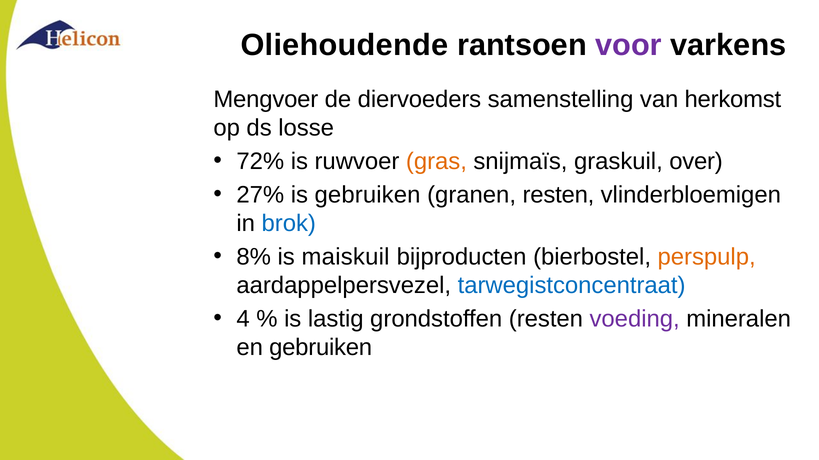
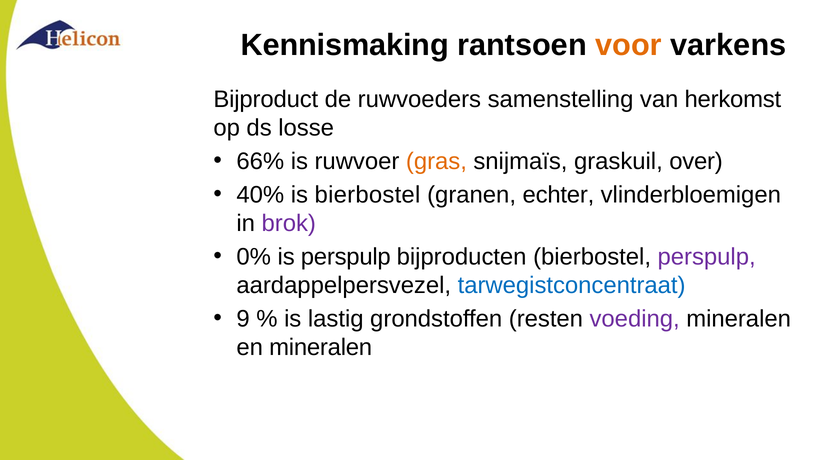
Oliehoudende: Oliehoudende -> Kennismaking (345, 45)
voor colour: purple -> orange (629, 45)
Mengvoer: Mengvoer -> Bijproduct (266, 99)
diervoeders: diervoeders -> ruwvoeders (419, 99)
72%: 72% -> 66% (260, 162)
27%: 27% -> 40% (260, 195)
is gebruiken: gebruiken -> bierbostel (367, 195)
granen resten: resten -> echter (558, 195)
brok colour: blue -> purple (289, 224)
8%: 8% -> 0% (254, 257)
is maiskuil: maiskuil -> perspulp (346, 257)
perspulp colour: orange -> purple (707, 257)
4: 4 -> 9 (243, 319)
en gebruiken: gebruiken -> mineralen (321, 348)
